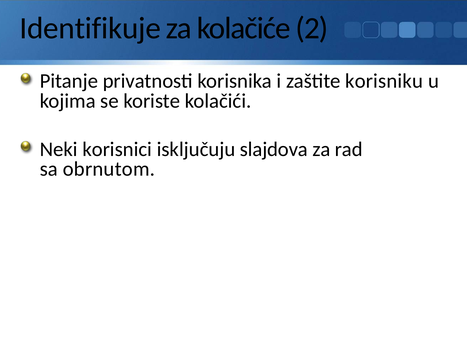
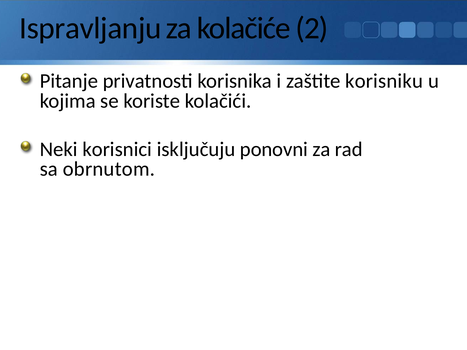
Identifikuje: Identifikuje -> Ispravljanju (90, 28)
slajdova: slajdova -> ponovni (274, 149)
